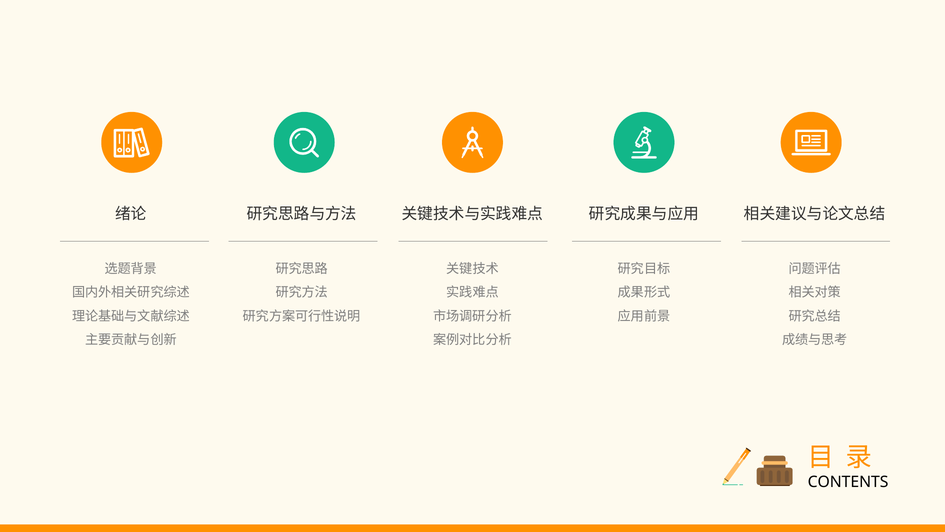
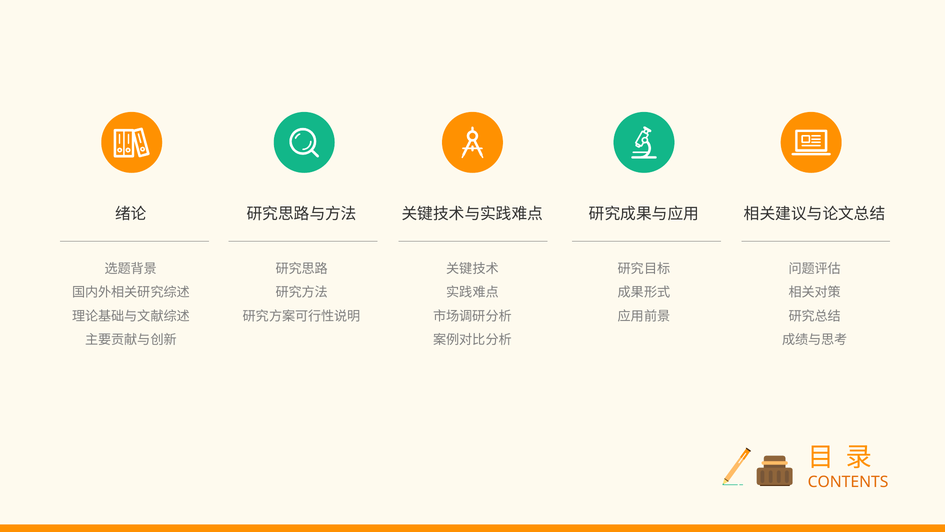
CONTENTS colour: black -> orange (848, 482)
